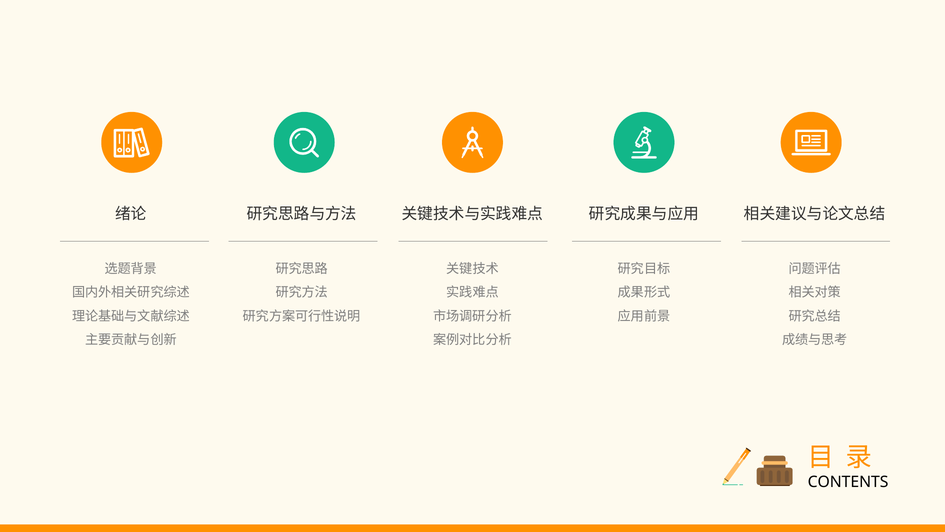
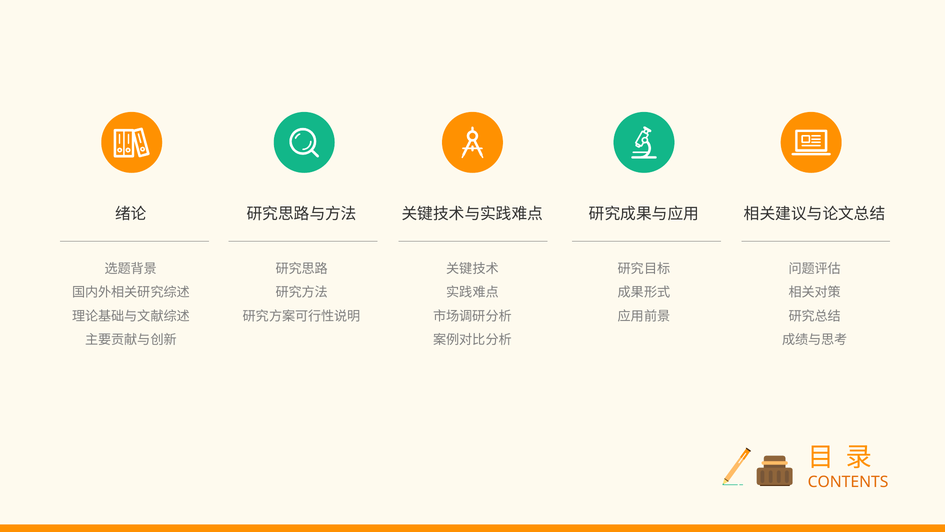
CONTENTS colour: black -> orange (848, 482)
